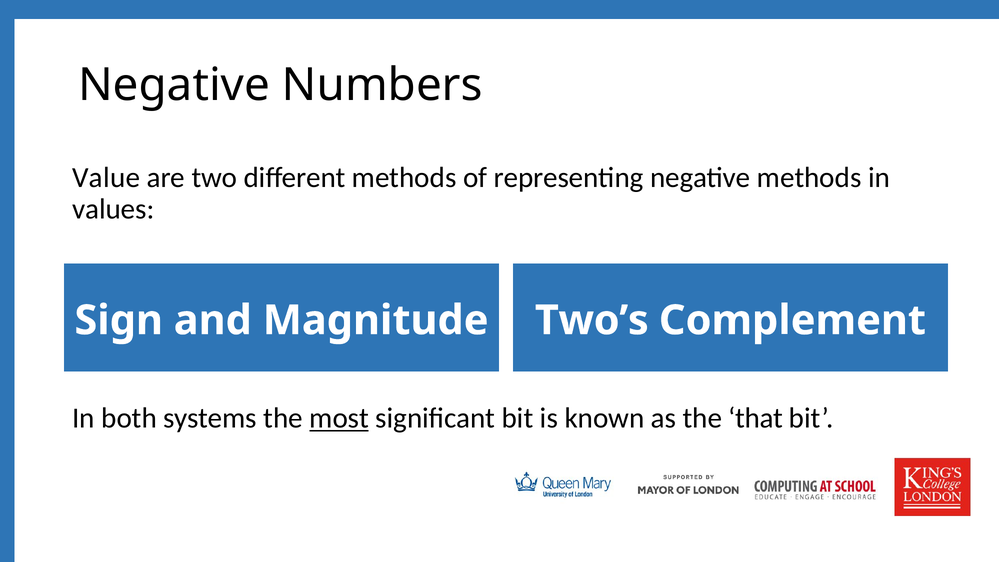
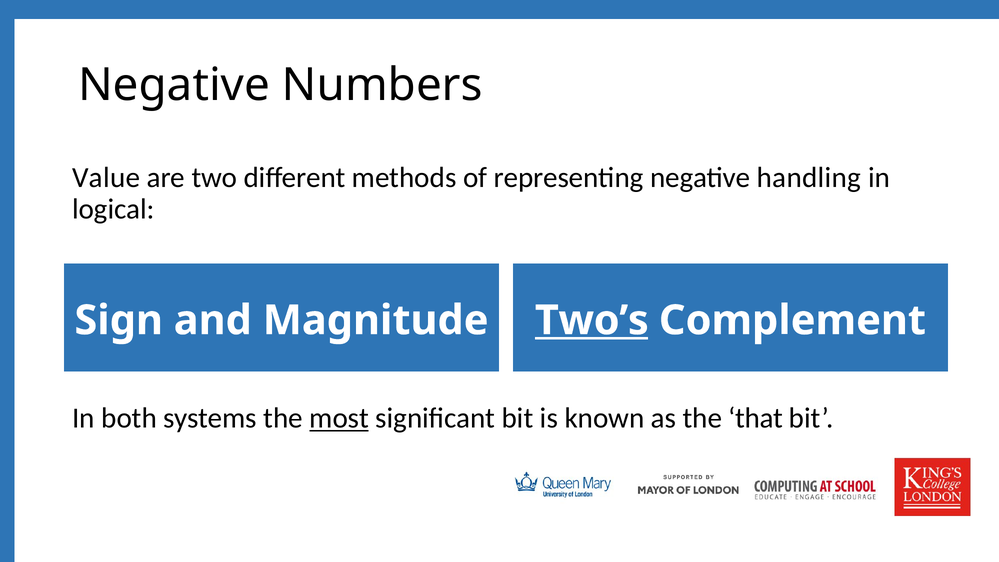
negative methods: methods -> handling (809, 178)
values: values -> logical (113, 209)
Two’s underline: none -> present (592, 320)
